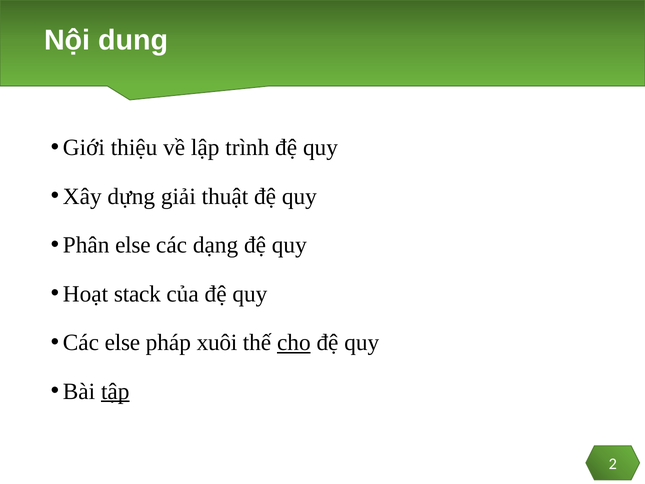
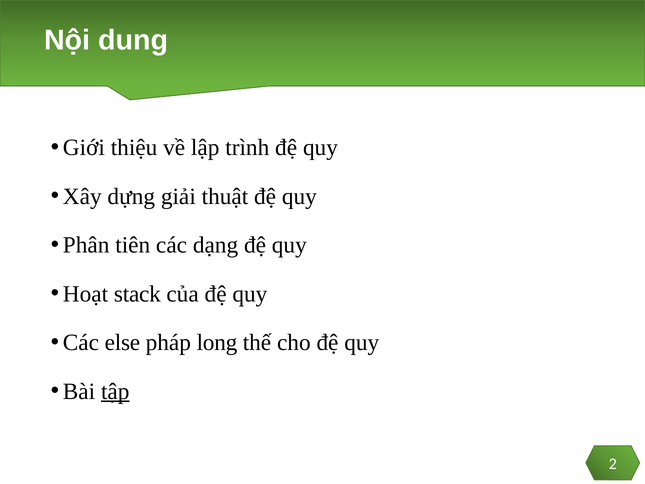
Phân else: else -> tiên (133, 245)
xuôi: xuôi -> long (217, 342)
cho underline: present -> none (294, 342)
